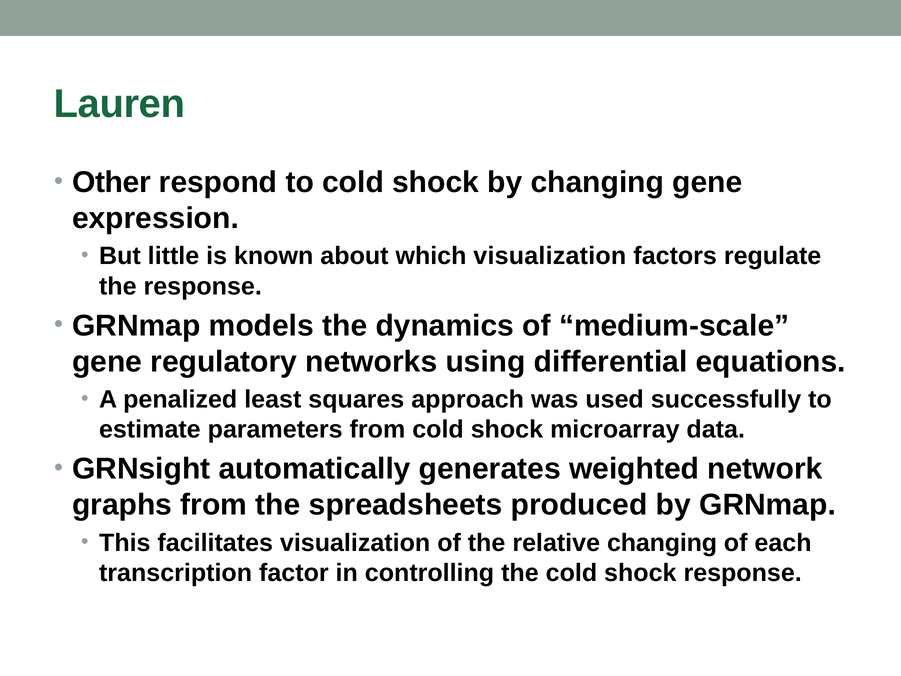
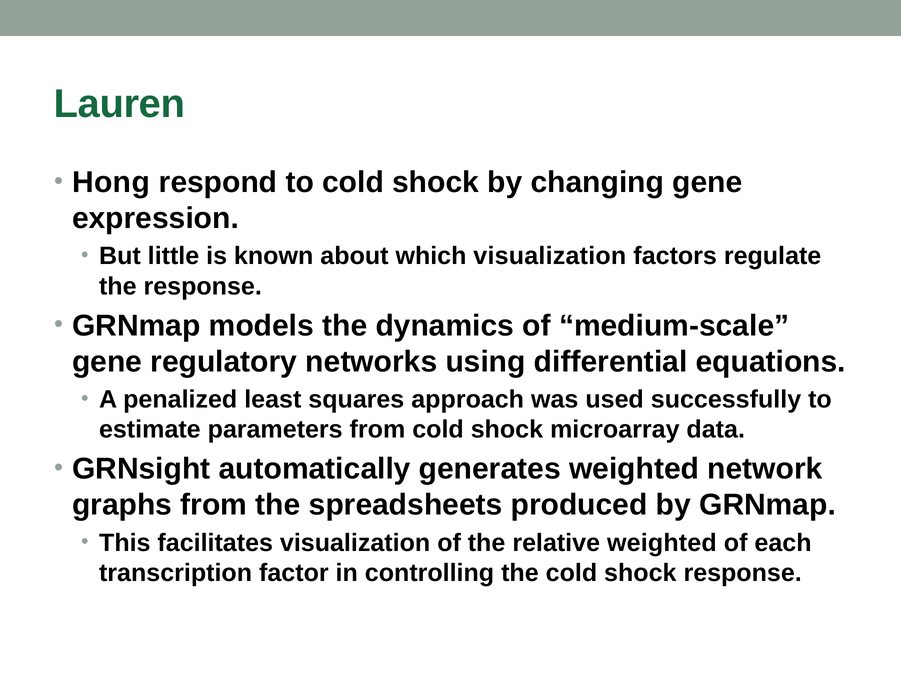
Other: Other -> Hong (111, 182)
relative changing: changing -> weighted (662, 543)
